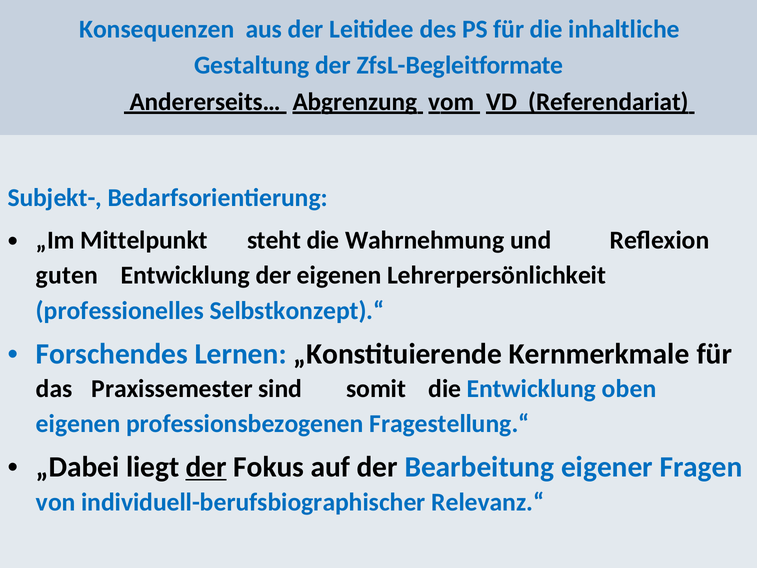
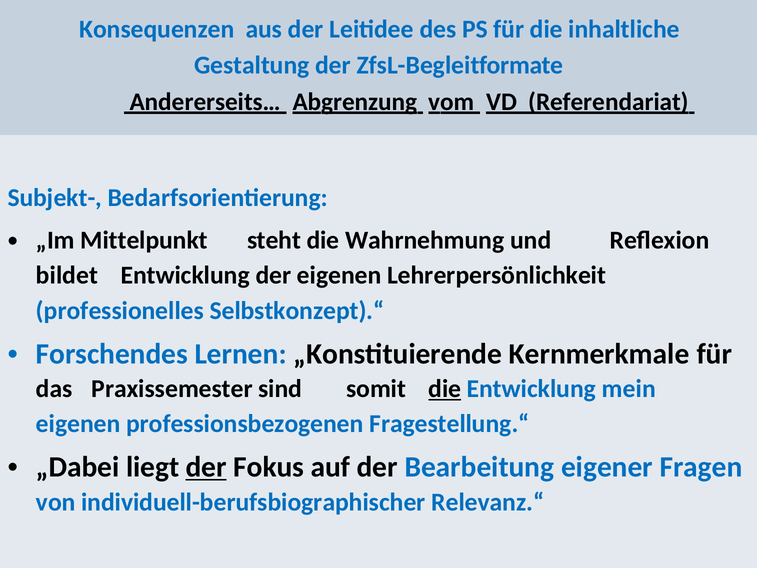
guten: guten -> bildet (67, 275)
die underline: none -> present (445, 388)
oben: oben -> mein (629, 388)
